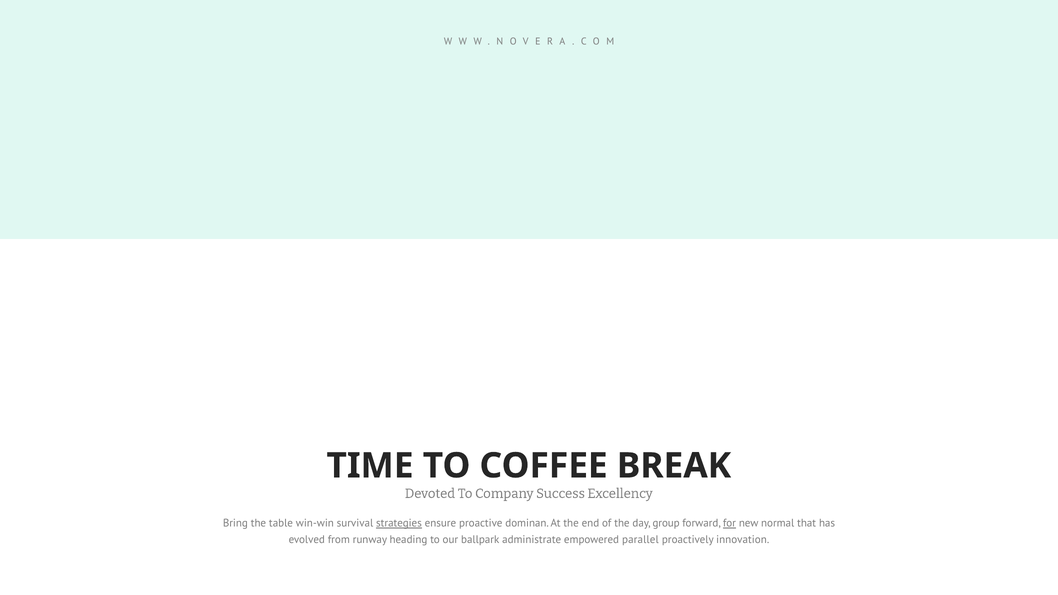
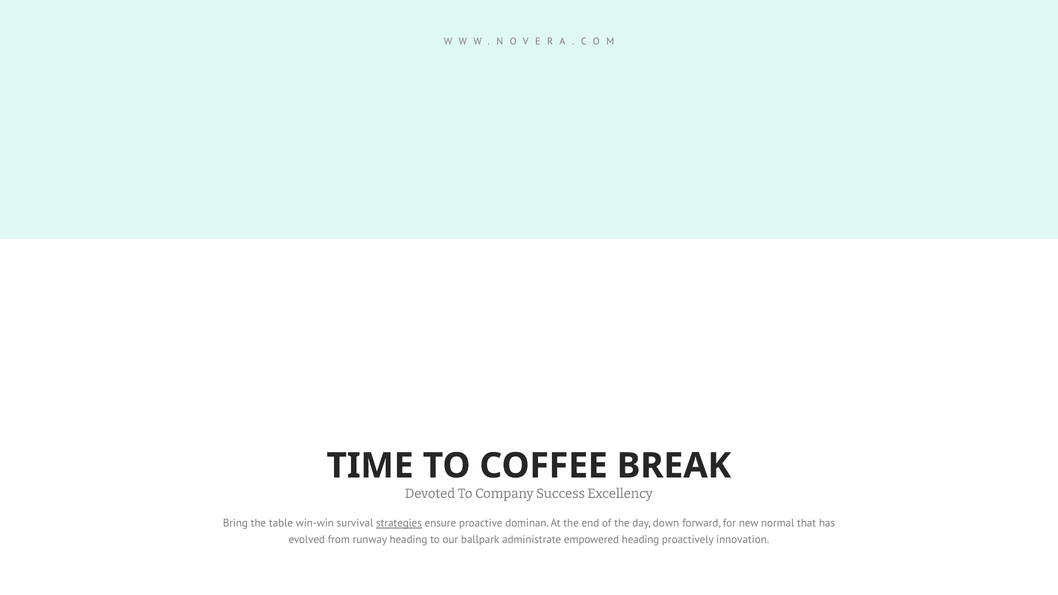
group: group -> down (666, 523)
for underline: present -> none (729, 523)
empowered parallel: parallel -> heading (641, 540)
